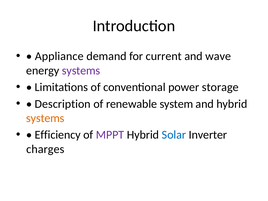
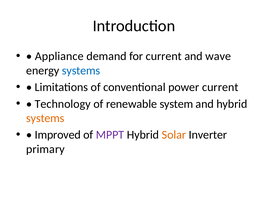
systems colour: purple -> blue (81, 71)
power storage: storage -> current (220, 87)
Description: Description -> Technology (63, 104)
Efficiency: Efficiency -> Improved (58, 135)
Solar colour: blue -> orange (174, 135)
charges: charges -> primary (45, 149)
